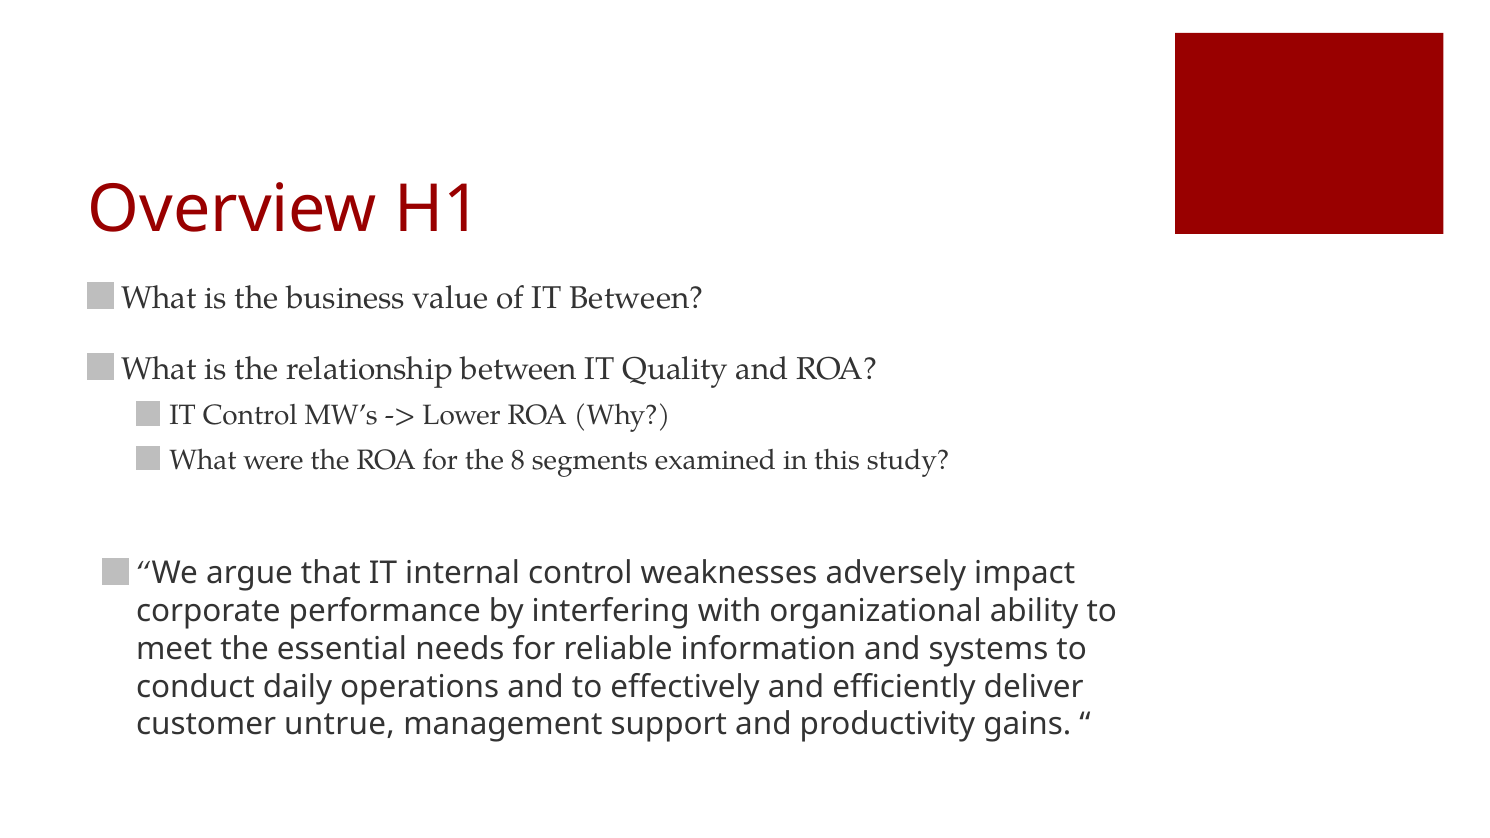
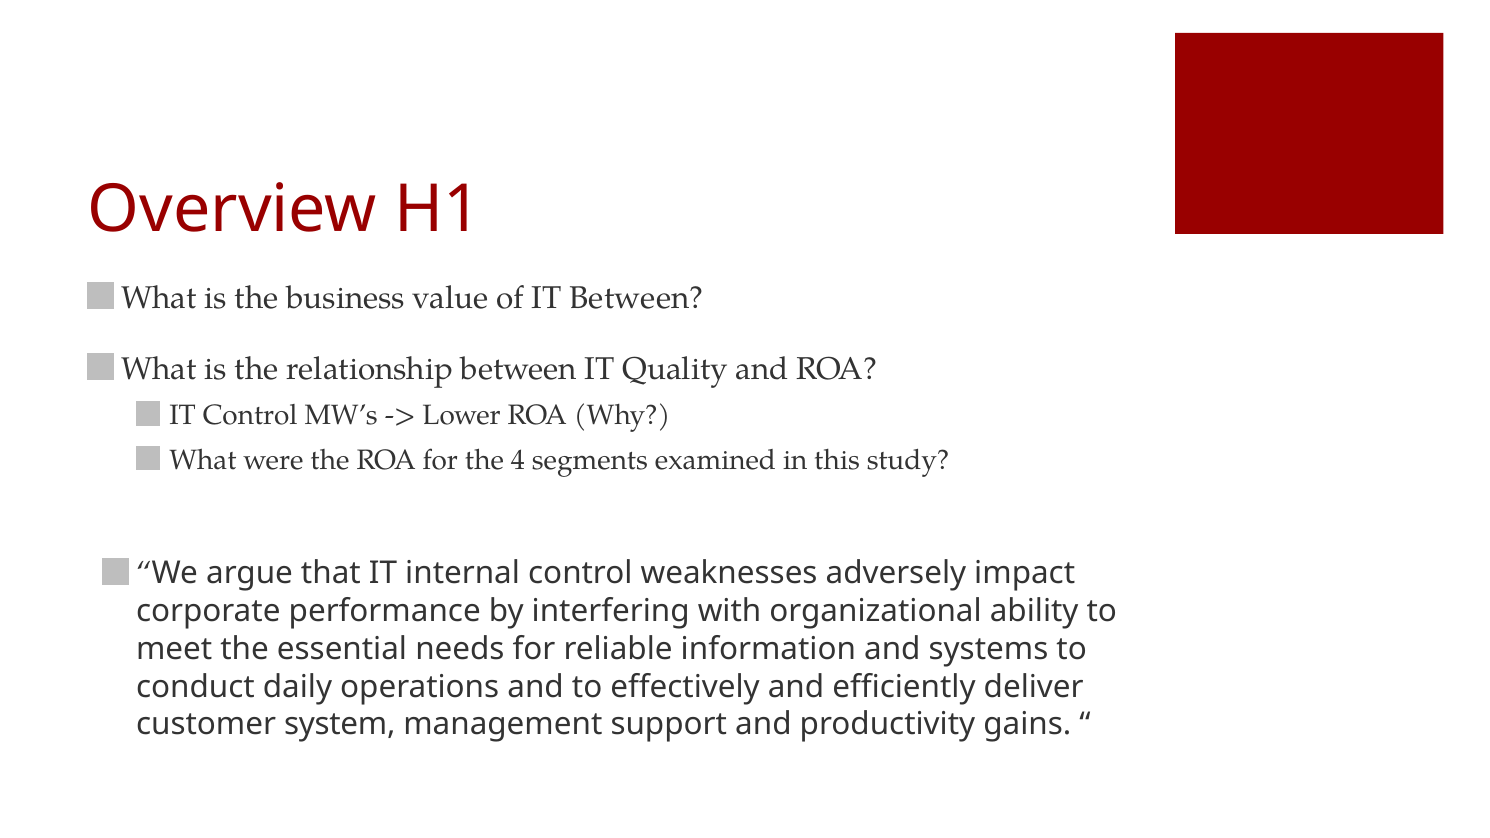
8: 8 -> 4 (518, 460)
untrue: untrue -> system (340, 725)
